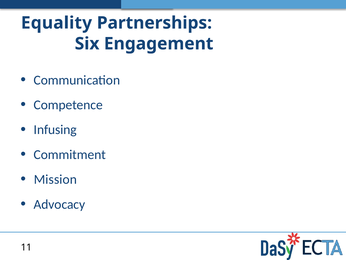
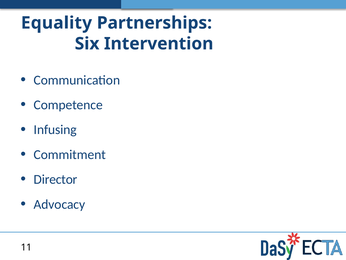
Engagement: Engagement -> Intervention (159, 44)
Mission: Mission -> Director (56, 179)
